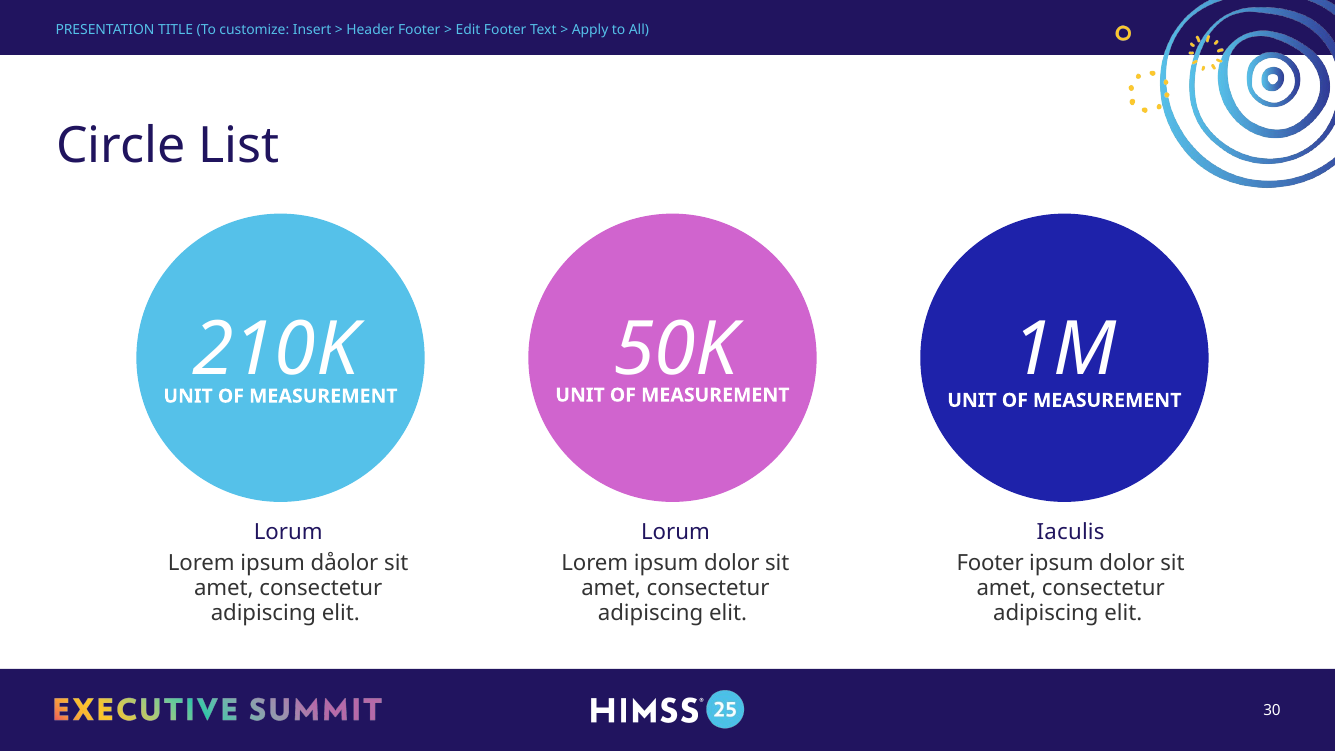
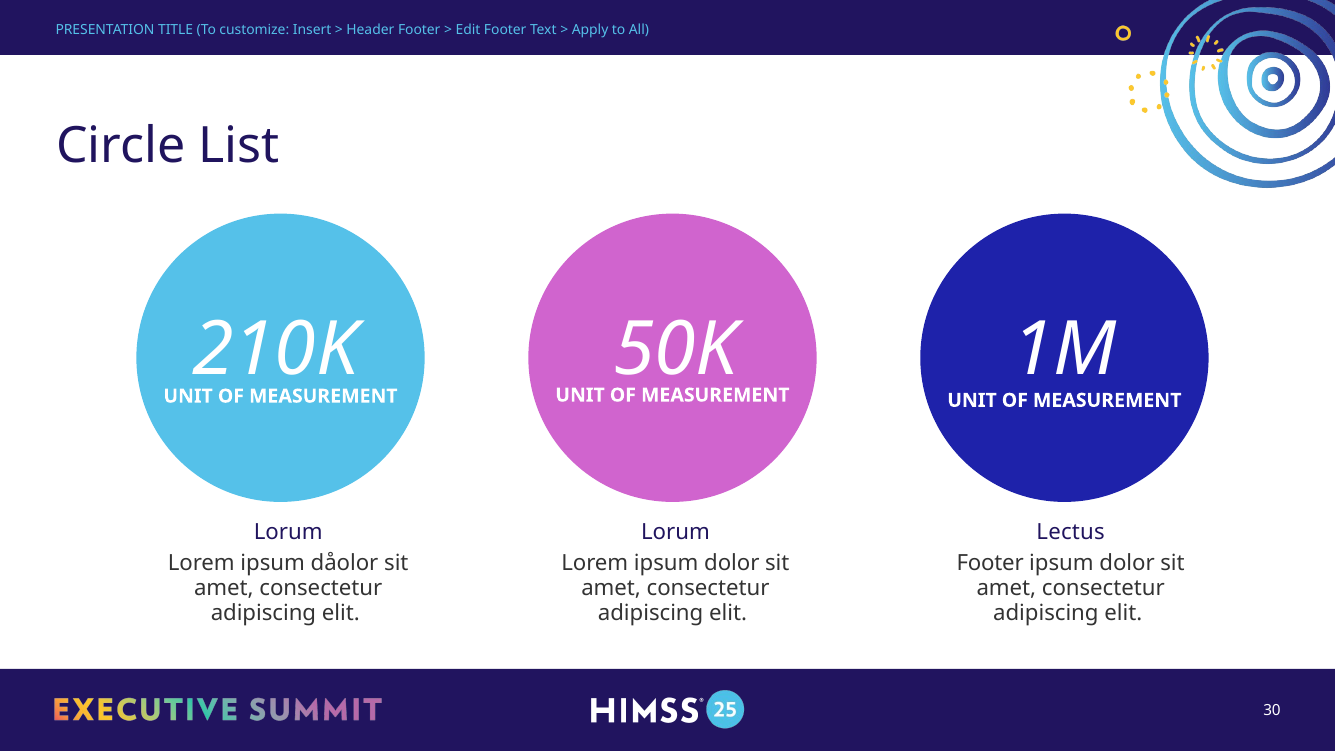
Iaculis: Iaculis -> Lectus (1071, 532)
